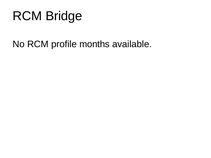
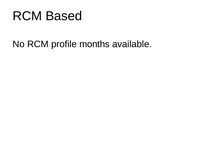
Bridge: Bridge -> Based (64, 16)
